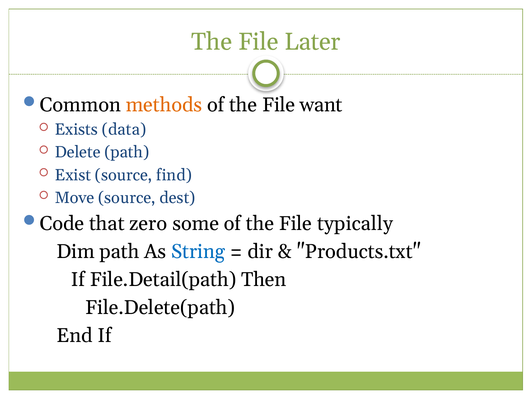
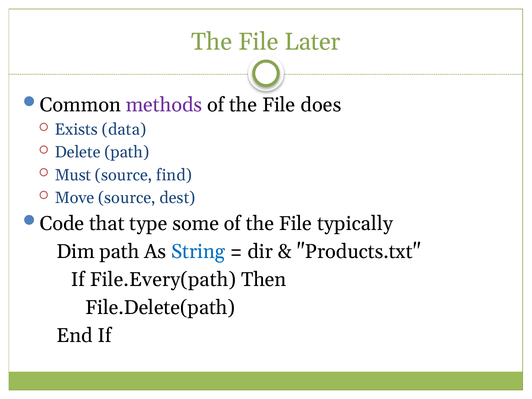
methods colour: orange -> purple (164, 105)
want: want -> does (321, 105)
Exist: Exist -> Must (73, 175)
zero: zero -> type (148, 224)
File.Detail(path: File.Detail(path -> File.Every(path (163, 280)
